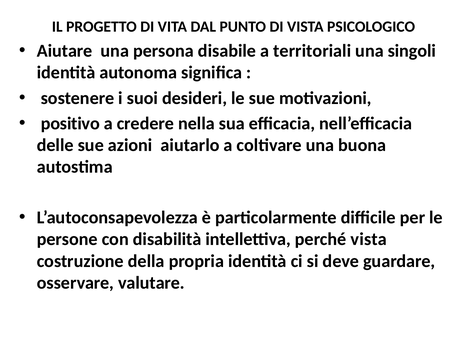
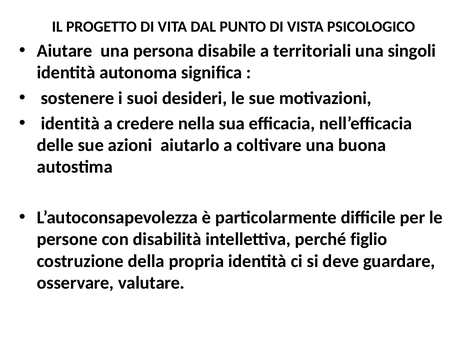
positivo: positivo -> identità (70, 123)
perché vista: vista -> figlio (369, 240)
